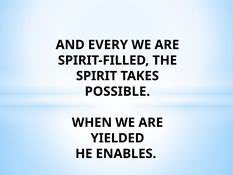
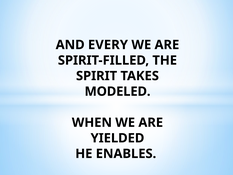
POSSIBLE: POSSIBLE -> MODELED (118, 91)
